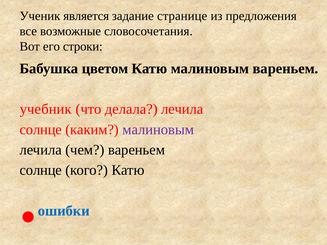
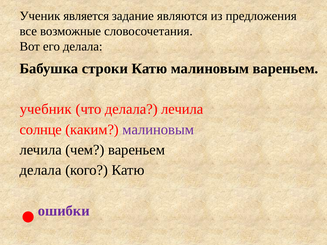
странице: странице -> являются (182, 16)
его строки: строки -> делала (83, 46)
цветом: цветом -> строки (105, 69)
солнце: солнце -> делала (41, 170)
ошибки colour: blue -> purple (64, 211)
